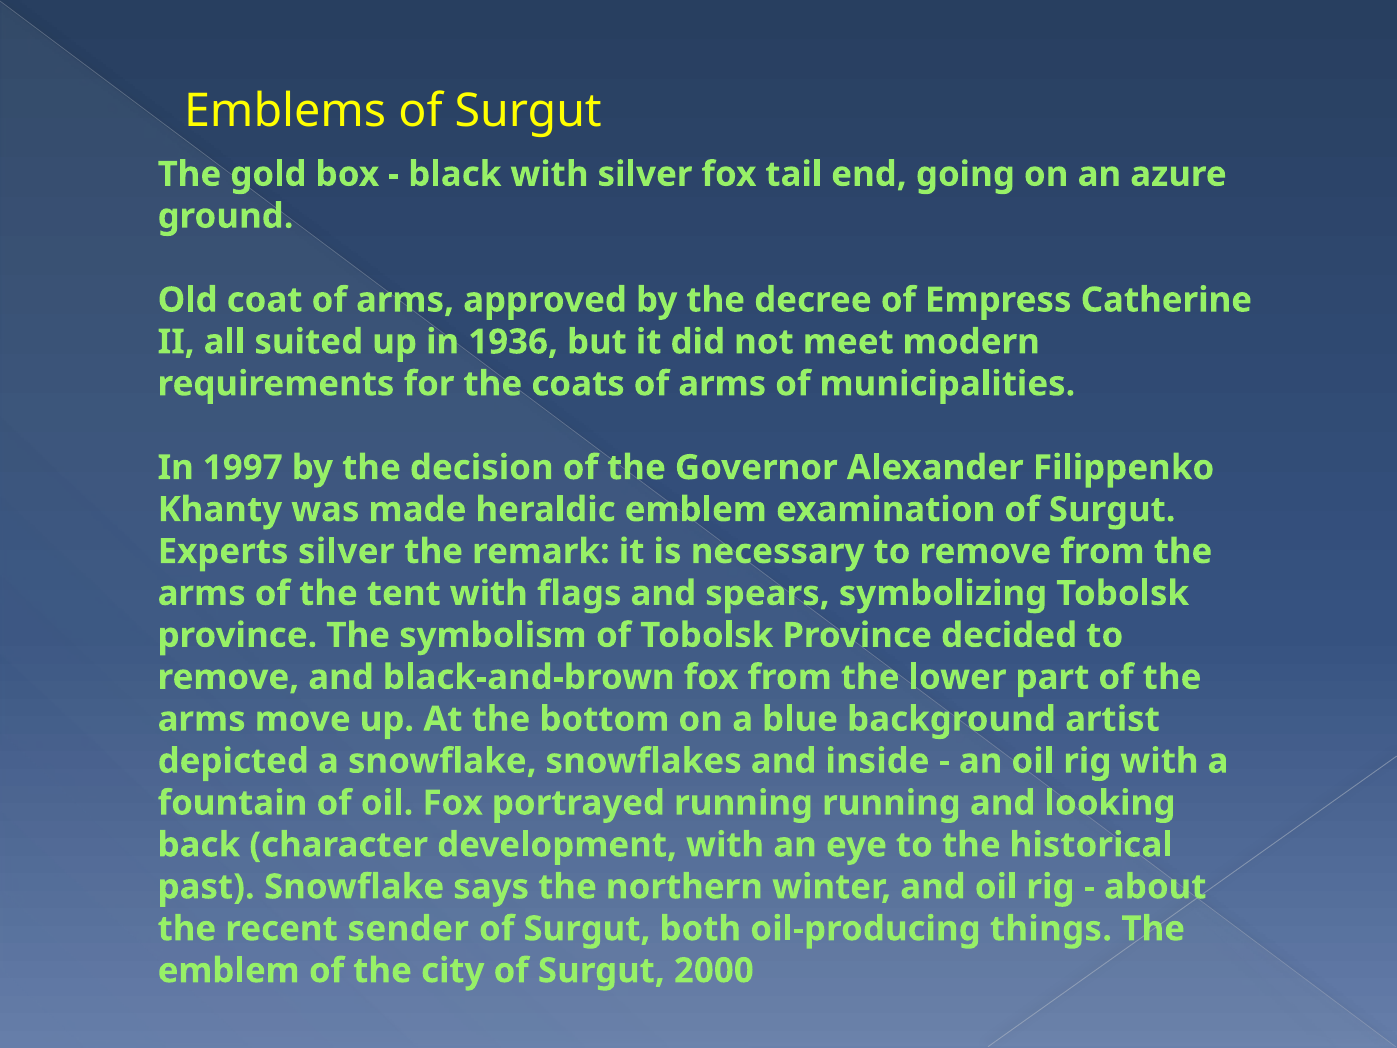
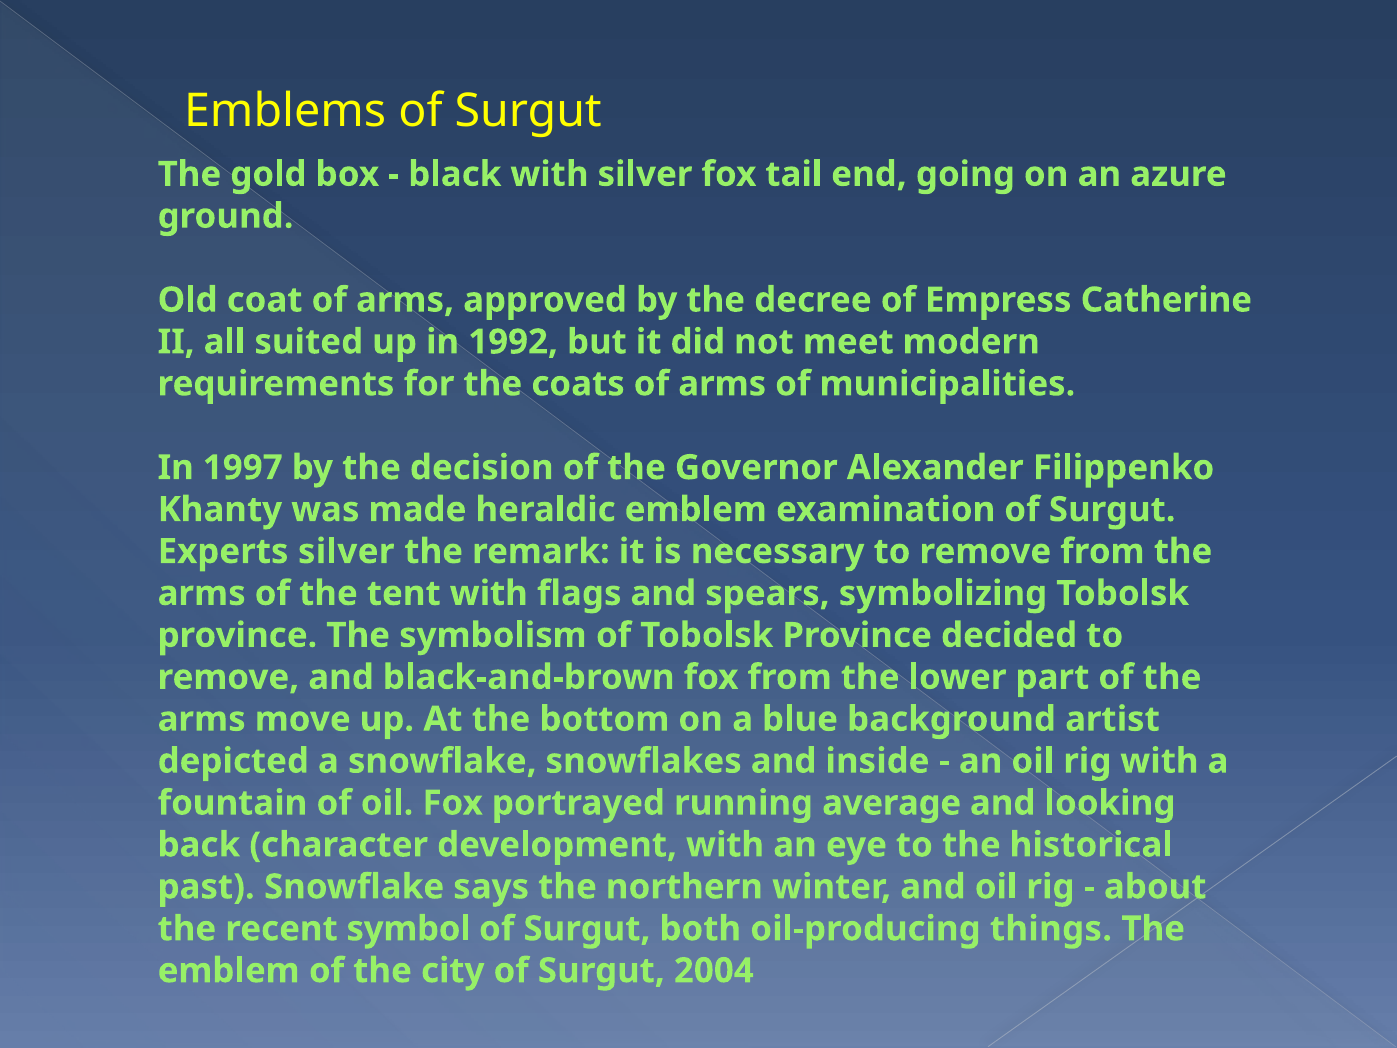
1936: 1936 -> 1992 (513, 342)
running running: running -> average (892, 803)
sender: sender -> symbol (409, 929)
2000: 2000 -> 2004 (714, 970)
